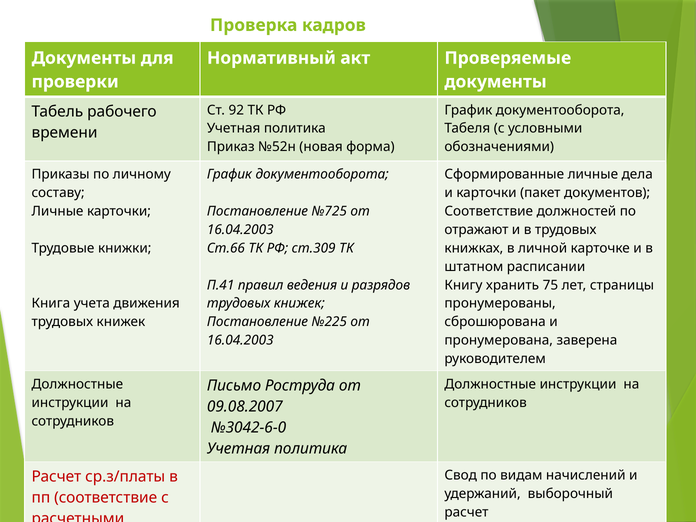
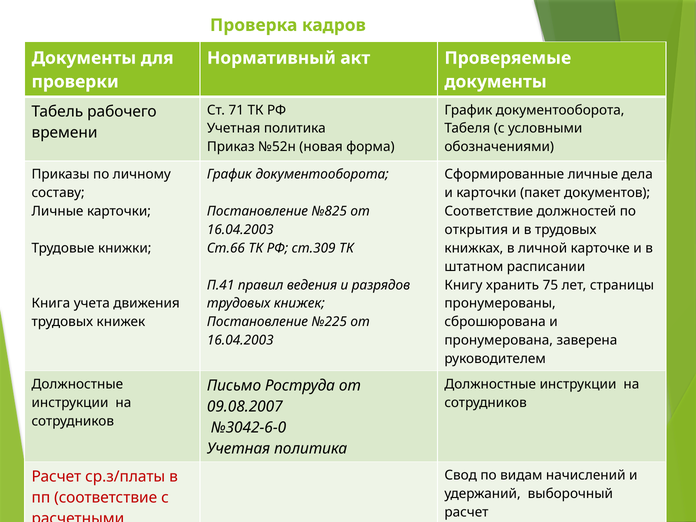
92: 92 -> 71 (236, 110)
№725: №725 -> №825 (329, 211)
отражают: отражают -> открытия (476, 230)
